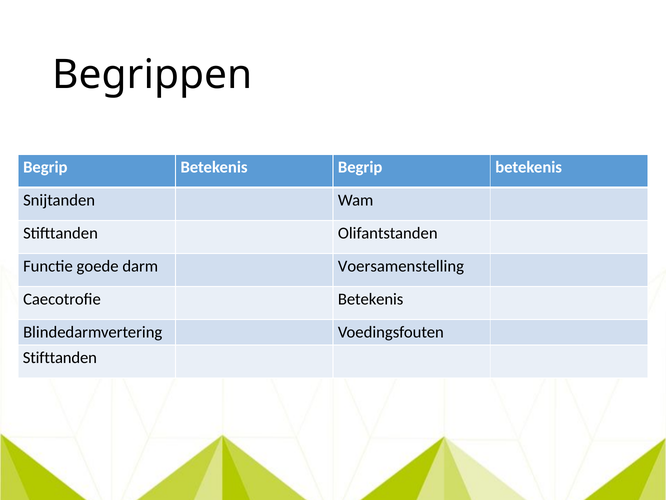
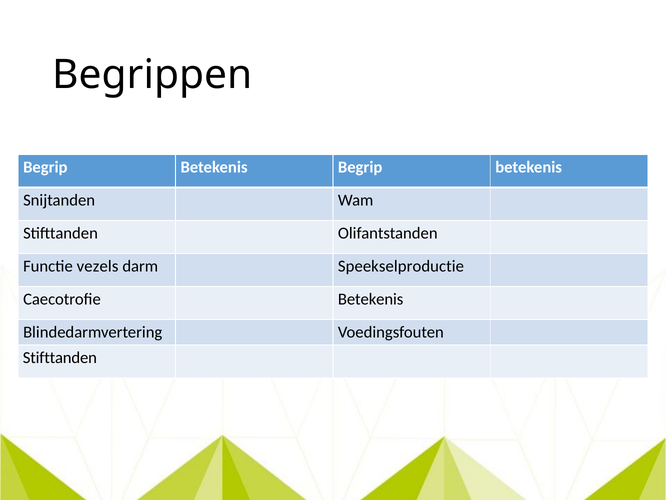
goede: goede -> vezels (98, 266)
Voersamenstelling: Voersamenstelling -> Speekselproductie (401, 266)
